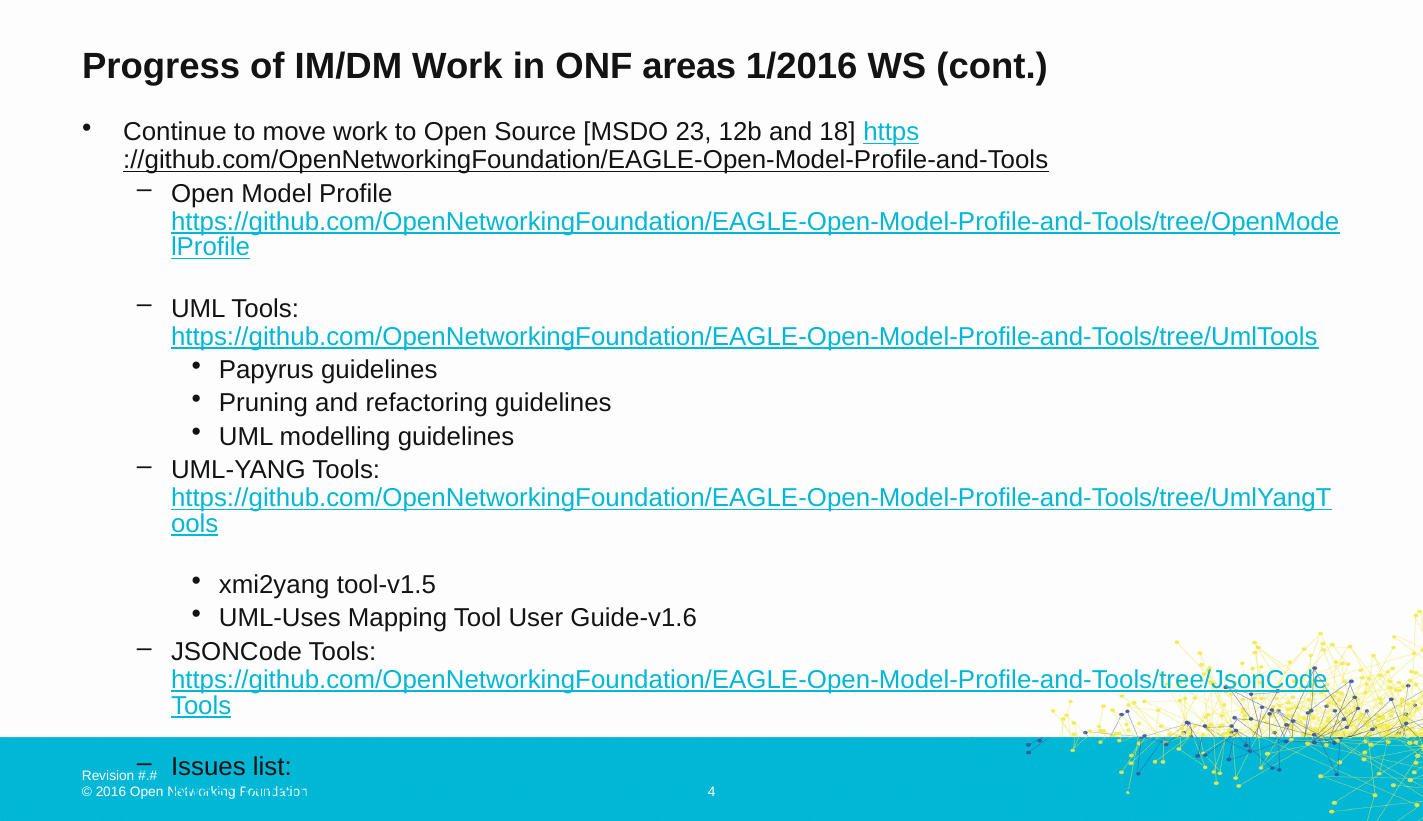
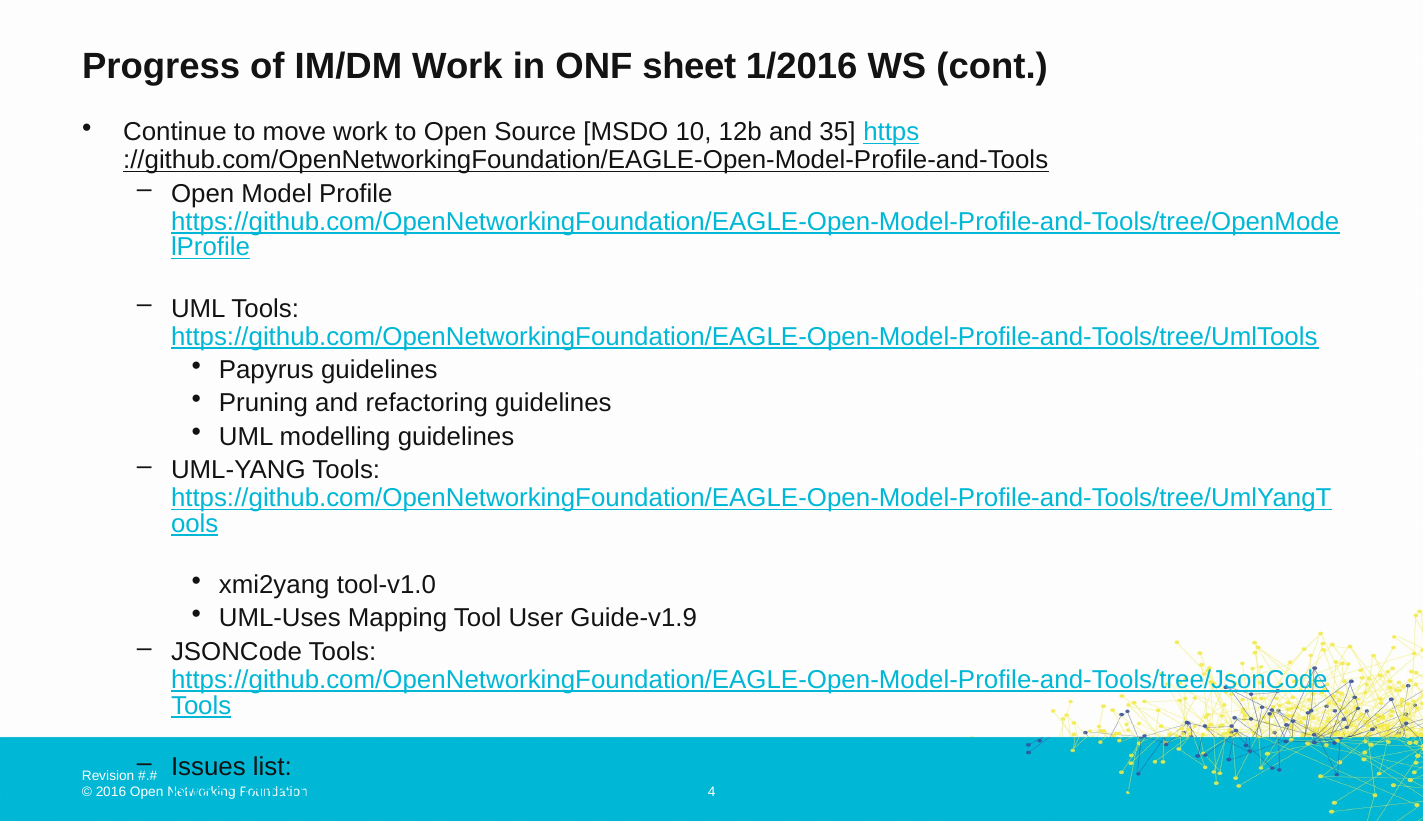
areas: areas -> sheet (689, 66)
23: 23 -> 10 (693, 132)
18: 18 -> 35 (837, 132)
tool-v1.5: tool-v1.5 -> tool-v1.0 (386, 585)
Guide-v1.6: Guide-v1.6 -> Guide-v1.9 (634, 618)
